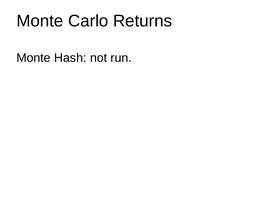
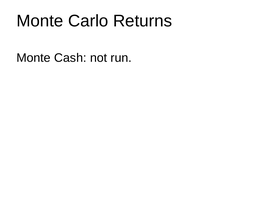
Hash: Hash -> Cash (70, 58)
